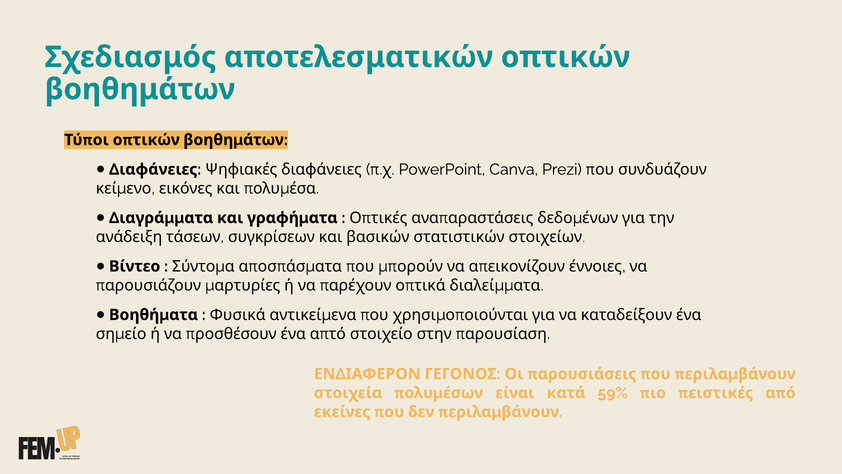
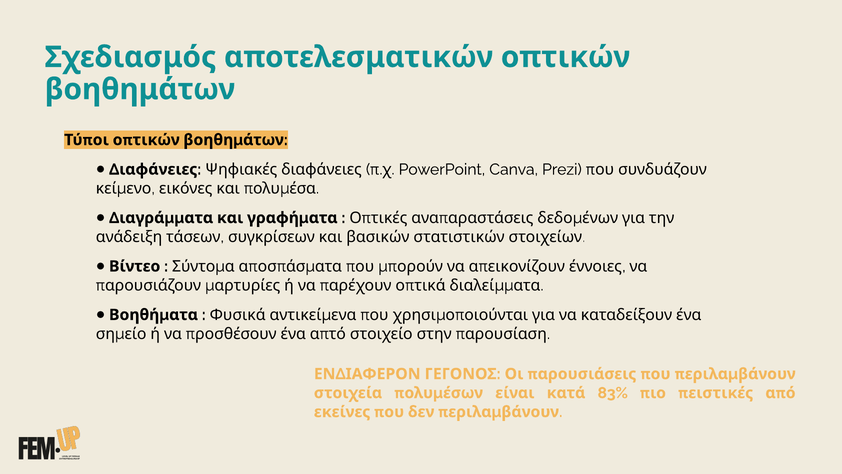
59%: 59% -> 83% (613, 393)
